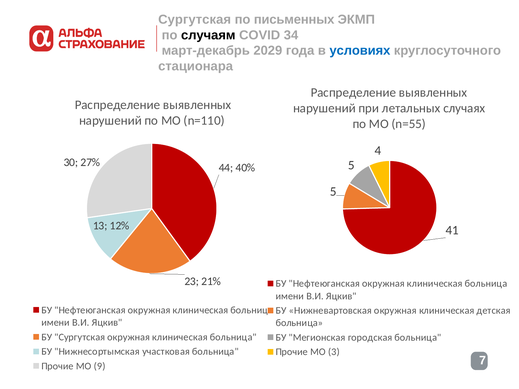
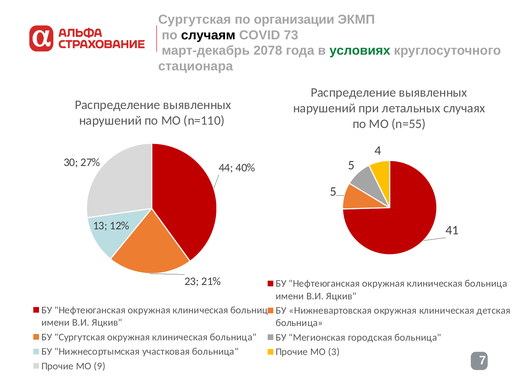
письменных: письменных -> организации (294, 20)
34: 34 -> 73 (291, 35)
2029: 2029 -> 2078 (268, 51)
условиях colour: blue -> green (360, 51)
